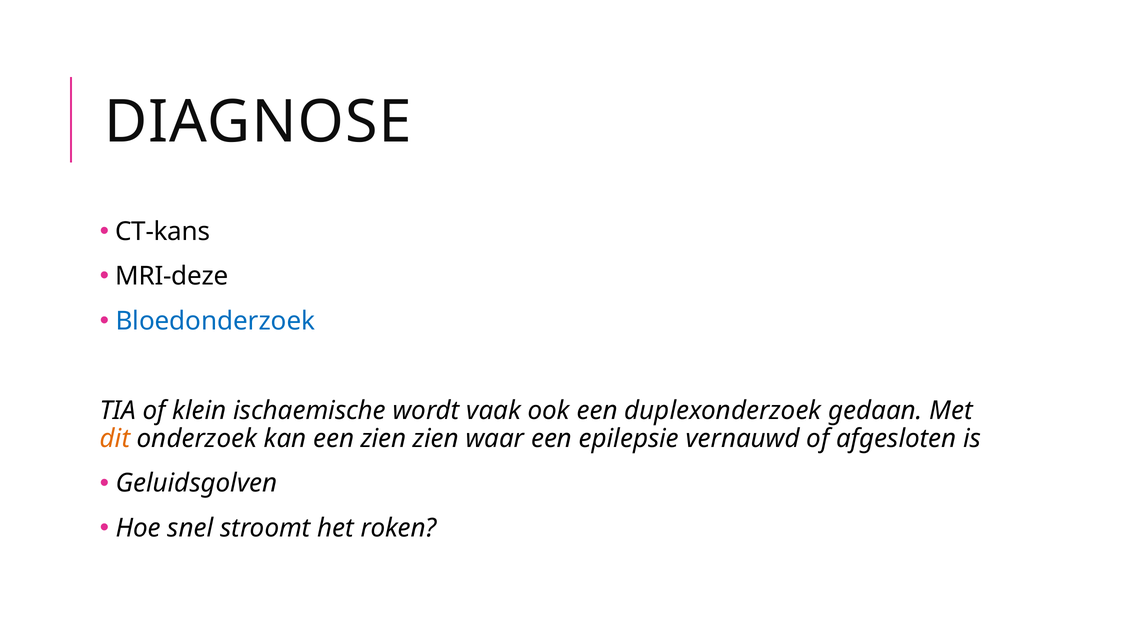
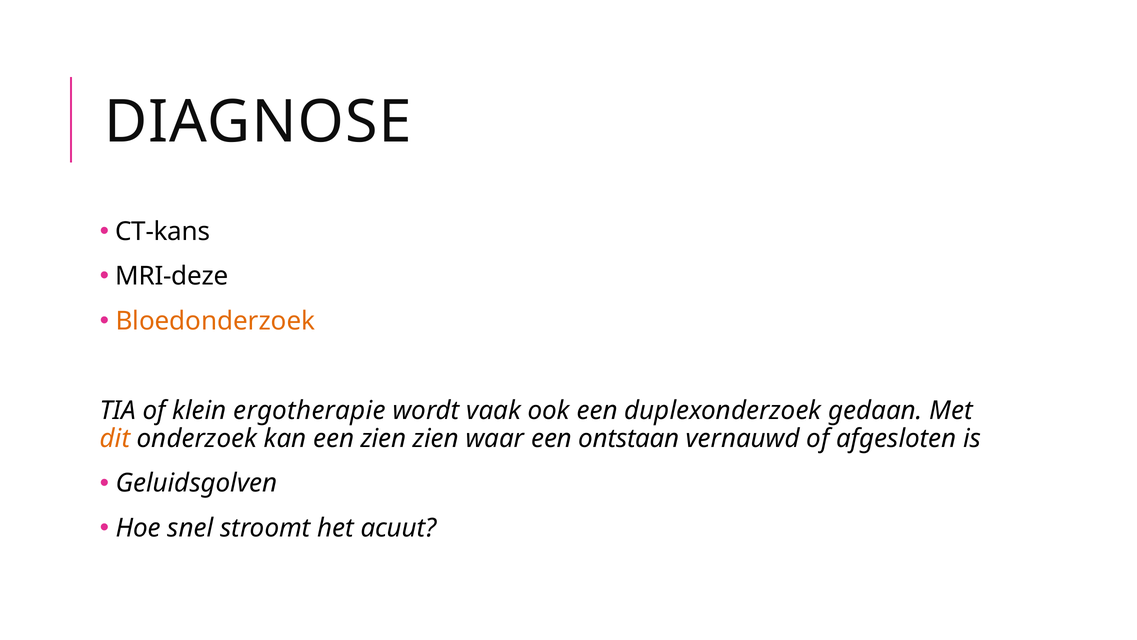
Bloedonderzoek colour: blue -> orange (215, 321)
ischaemische: ischaemische -> ergotherapie (309, 410)
epilepsie: epilepsie -> ontstaan (629, 438)
roken: roken -> acuut (399, 528)
